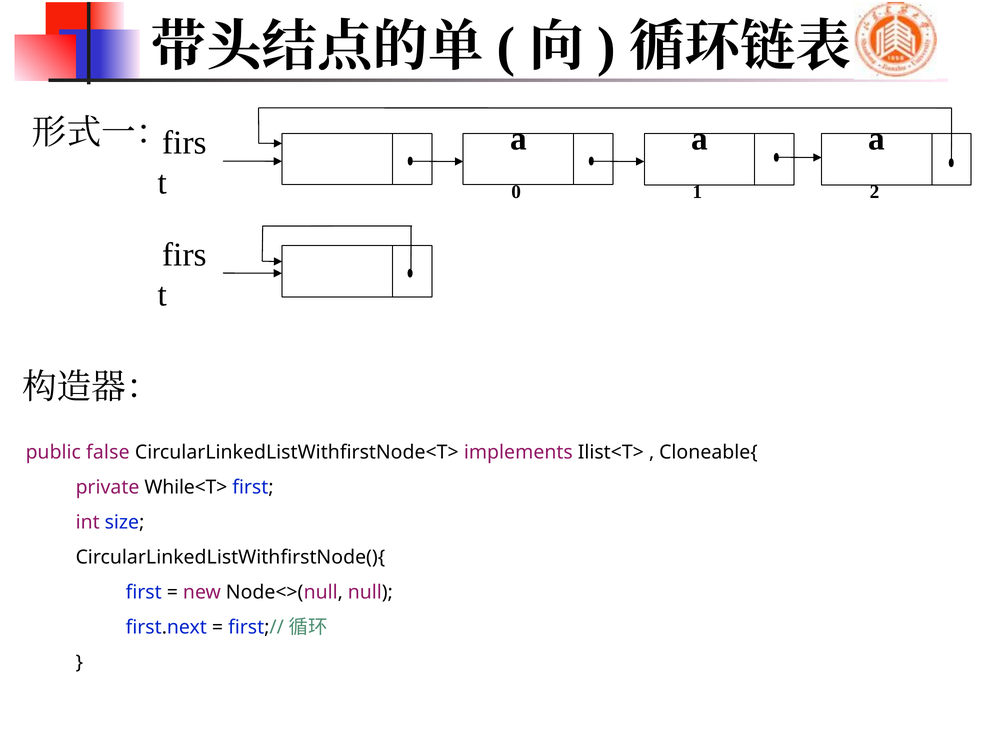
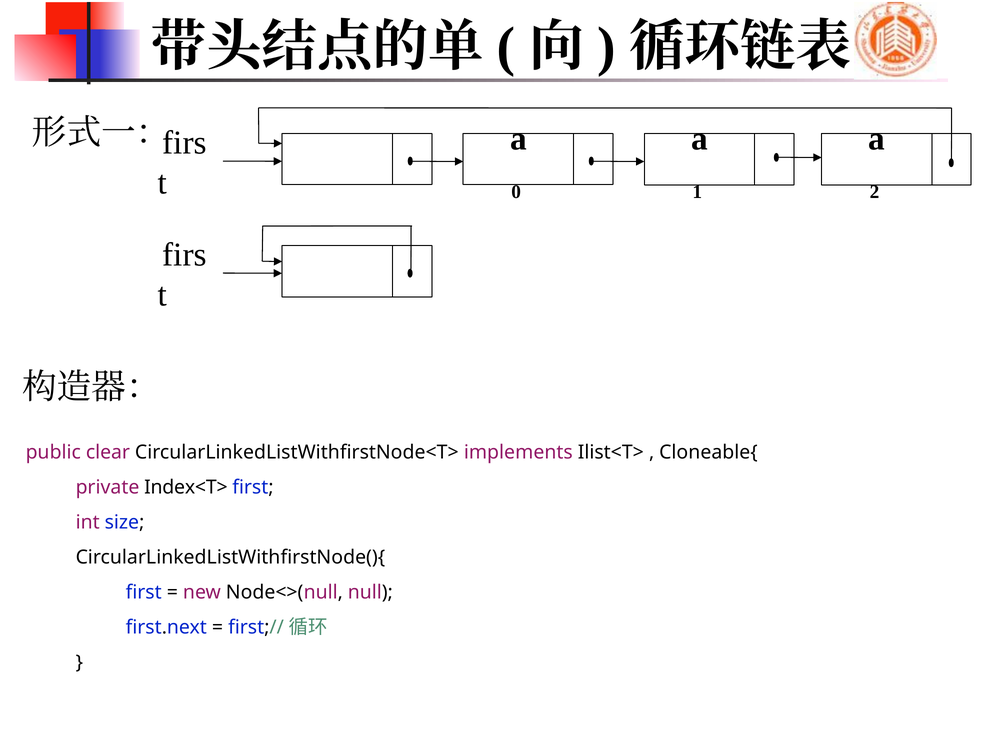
false: false -> clear (108, 452)
While<T>: While<T> -> Index<T> (186, 487)
